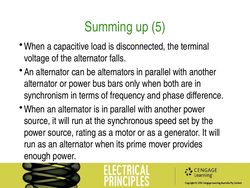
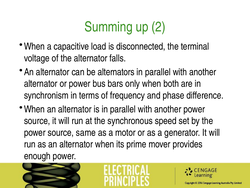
5: 5 -> 2 (158, 27)
rating: rating -> same (86, 132)
